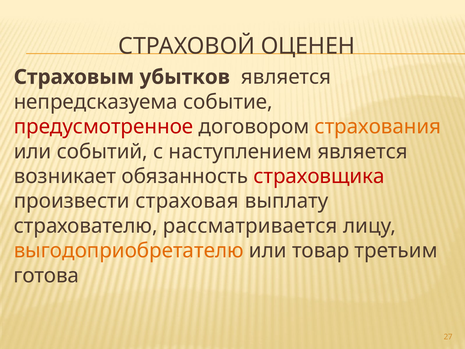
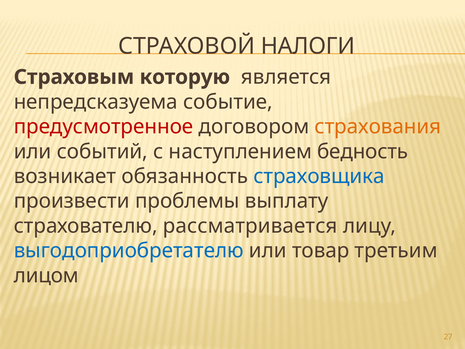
ОЦЕНЕН: ОЦЕНЕН -> НАЛОГИ (308, 46)
убытков: убытков -> которую (185, 77)
наступлением является: является -> бедность (363, 151)
страховщика colour: red -> blue (319, 176)
страховая: страховая -> проблемы (187, 201)
выгодоприобретателю colour: orange -> blue (129, 251)
готова: готова -> лицом (46, 275)
